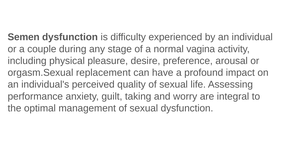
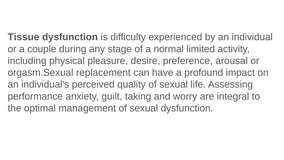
Semen: Semen -> Tissue (23, 37)
vagina: vagina -> limited (201, 49)
